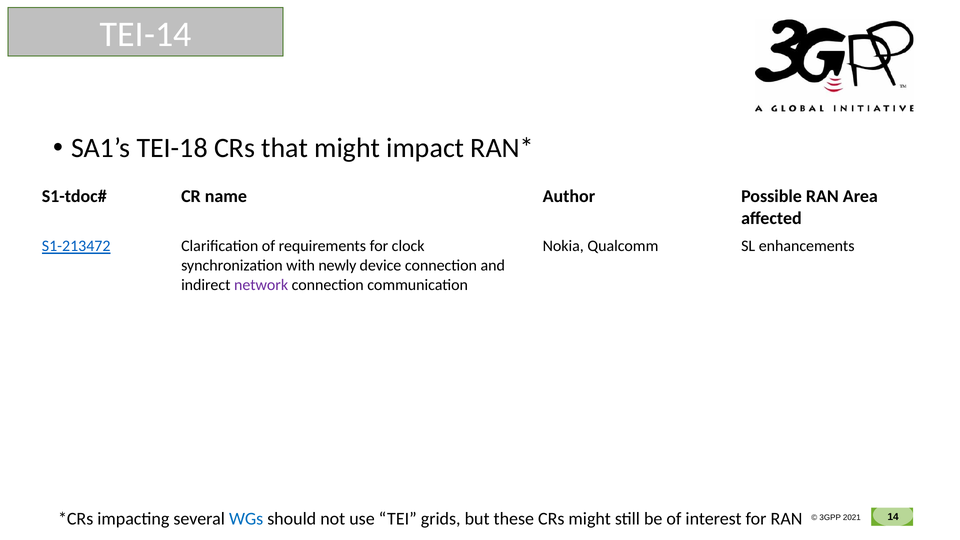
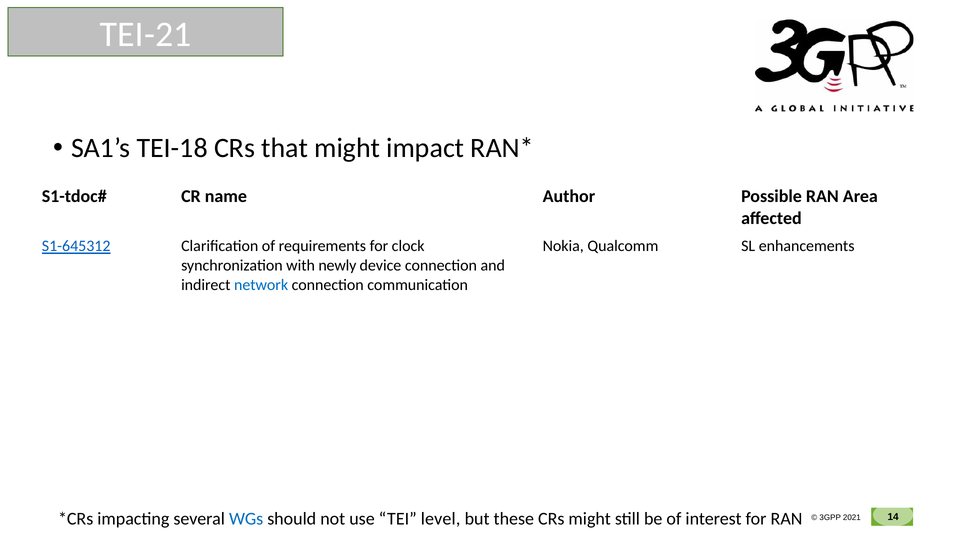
TEI-14: TEI-14 -> TEI-21 (146, 34)
S1-213472: S1-213472 -> S1-645312 (76, 246)
network colour: purple -> blue (261, 285)
grids: grids -> level (441, 519)
